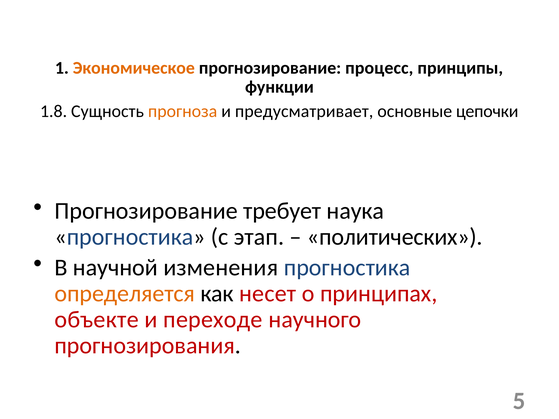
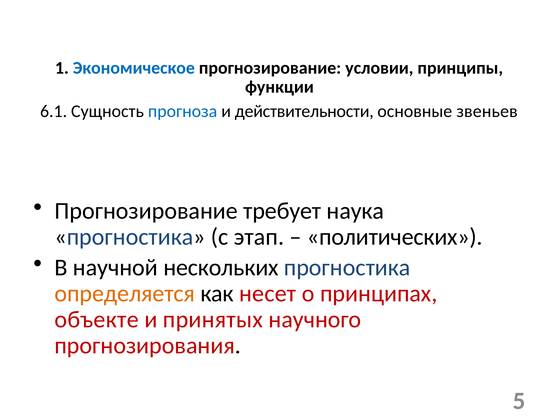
Экономическое colour: orange -> blue (134, 68)
процесс: процесс -> условии (379, 68)
1.8: 1.8 -> 6.1 (54, 111)
прогноза colour: orange -> blue (183, 111)
предусматривает: предусматривает -> действительности (304, 111)
цепочки: цепочки -> звеньев (487, 111)
изменения: изменения -> нескольких (221, 268)
переходе: переходе -> принятых (213, 320)
